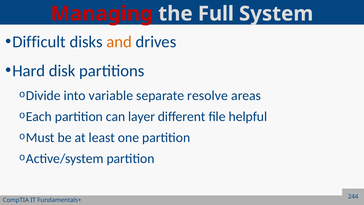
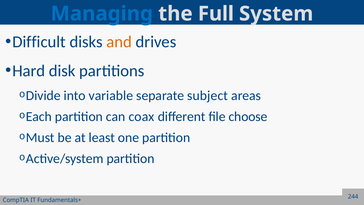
Managing colour: red -> blue (102, 14)
resolve: resolve -> subject (208, 96)
layer: layer -> coax (141, 116)
helpful: helpful -> choose (248, 116)
